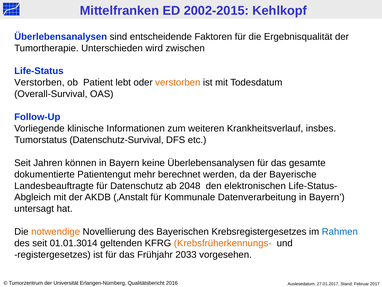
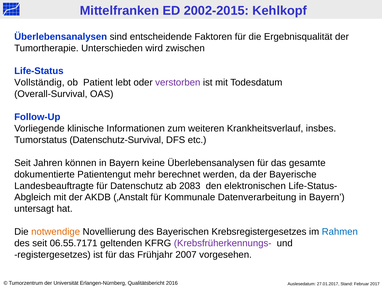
Verstorben: Verstorben -> Vollständig (39, 82)
verstorben colour: orange -> purple (178, 82)
2048: 2048 -> 2083 (190, 186)
01.01.3014: 01.01.3014 -> 06.55.7171 (74, 243)
Krebsfrüherkennungs- colour: orange -> purple (223, 243)
2033: 2033 -> 2007 (186, 254)
